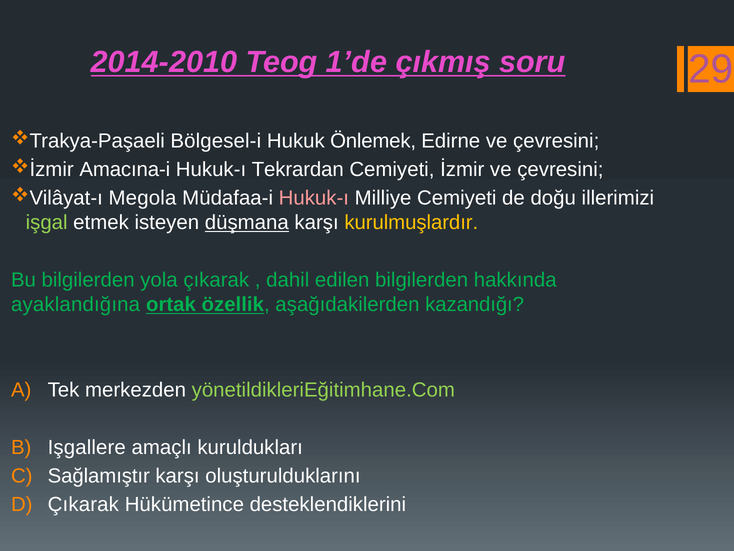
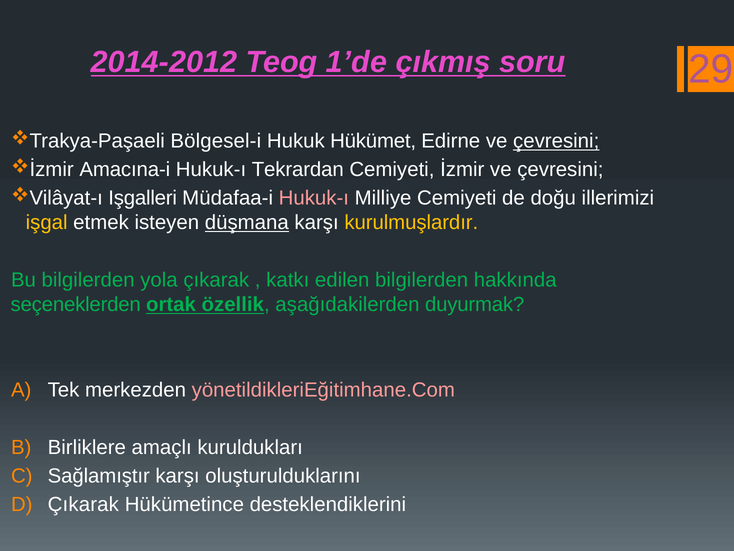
2014-2010: 2014-2010 -> 2014-2012 (164, 62)
Önlemek: Önlemek -> Hükümet (373, 141)
çevresini underline: none -> present (556, 141)
Megola: Megola -> Işgalleri (143, 198)
işgal colour: light green -> yellow (47, 223)
dahil: dahil -> katkı (288, 280)
ayaklandığına: ayaklandığına -> seçeneklerden (76, 304)
kazandığı: kazandığı -> duyurmak (475, 304)
yönetildikleriEğitimhane.Com colour: light green -> pink (323, 390)
Işgallere: Işgallere -> Birliklere (87, 447)
